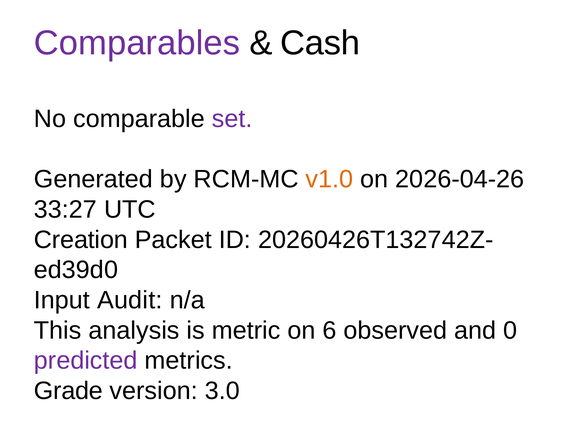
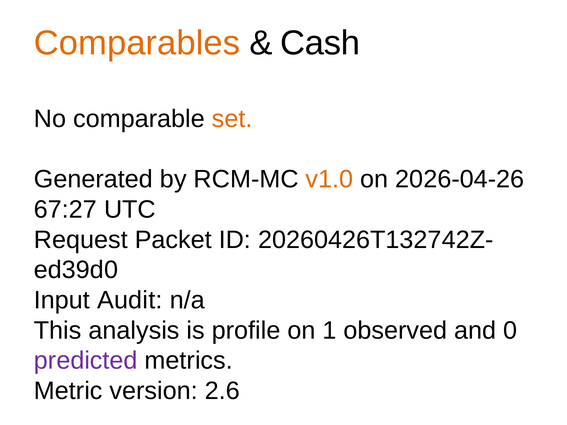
Comparables colour: purple -> orange (137, 43)
set colour: purple -> orange (232, 119)
33:27: 33:27 -> 67:27 (65, 210)
Creation: Creation -> Request (81, 240)
metric: metric -> profile (246, 331)
6: 6 -> 1 (330, 331)
Grade: Grade -> Metric (68, 391)
3.0: 3.0 -> 2.6 (222, 391)
